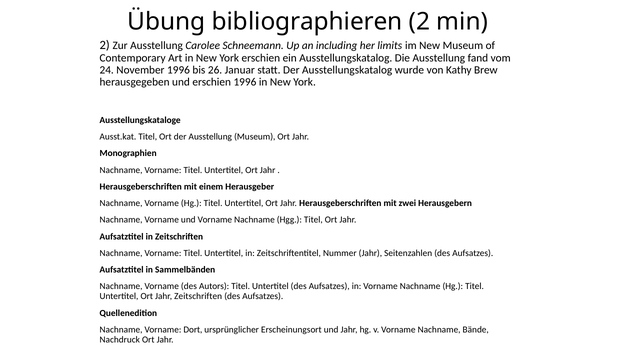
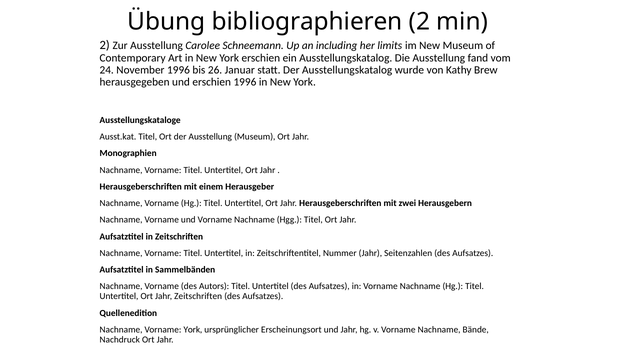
Vorname Dort: Dort -> York (193, 330)
